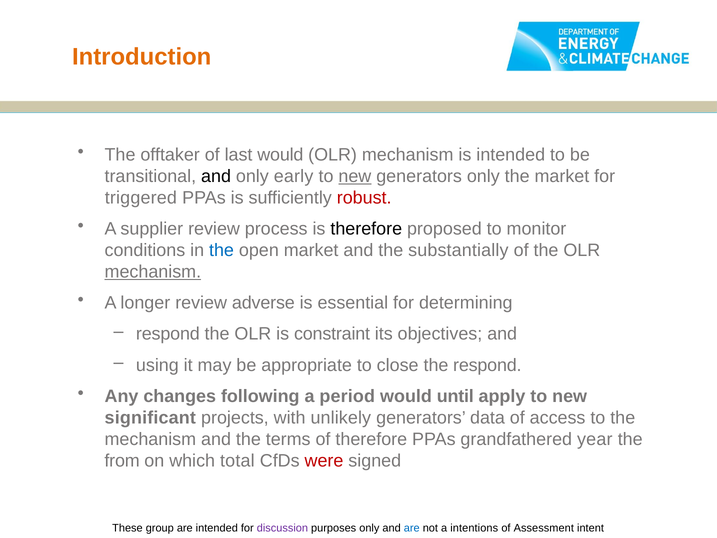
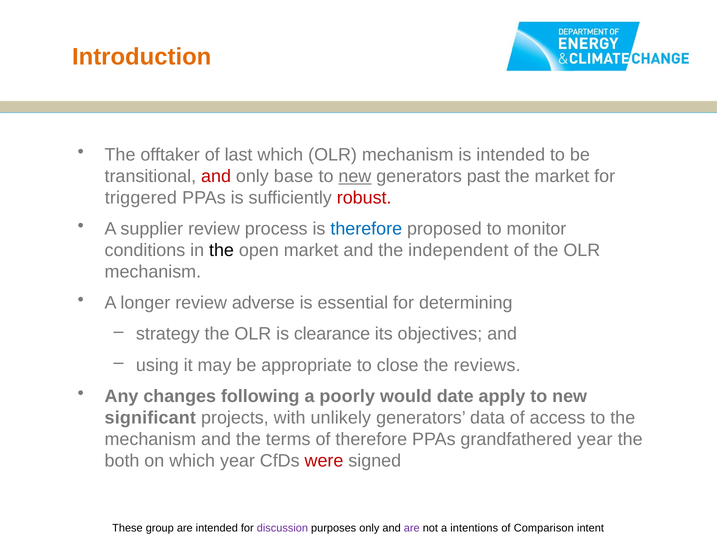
last would: would -> which (280, 155)
and colour: black -> red (216, 176)
early: early -> base (294, 176)
generators only: only -> past (483, 176)
therefore colour: black -> blue (366, 229)
the colour: blue -> black (222, 250)
substantially: substantially -> independent (458, 250)
mechanism underline: present -> none (153, 272)
respond: respond -> strategy (168, 334)
constraint: constraint -> clearance (332, 334)
the respond: respond -> reviews (487, 365)
period: period -> poorly (347, 396)
until: until -> date (455, 396)
from: from -> both (122, 461)
which total: total -> year (237, 461)
are colour: blue -> purple (412, 528)
Assessment: Assessment -> Comparison (544, 528)
